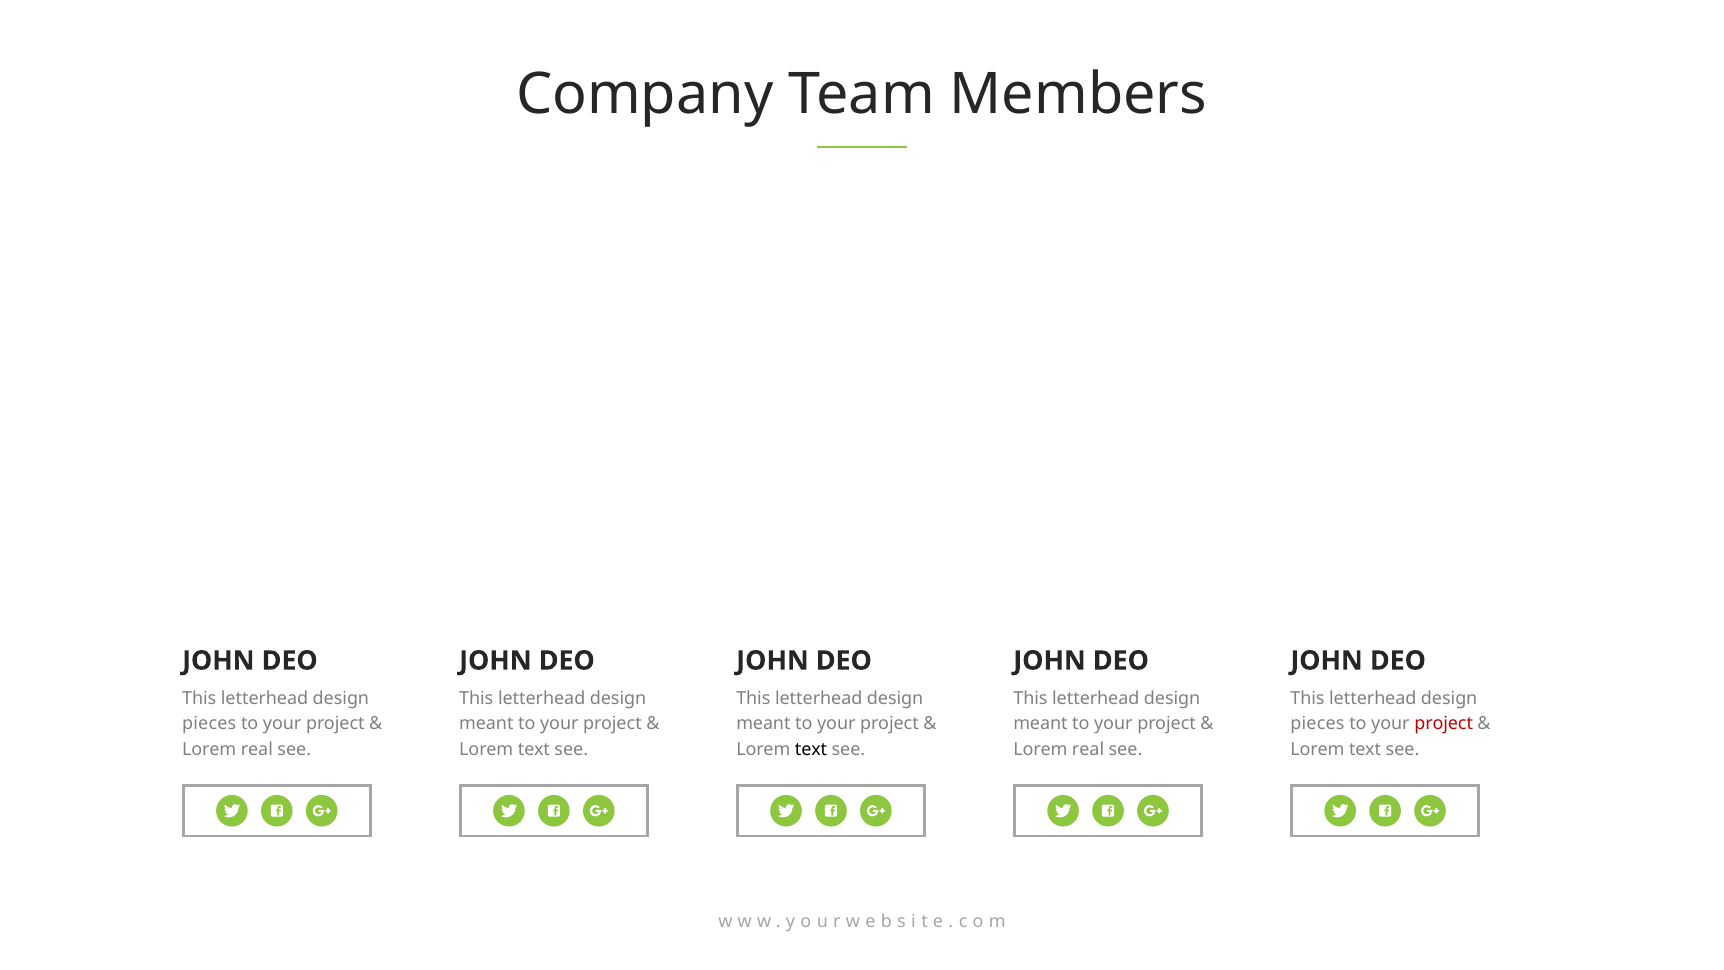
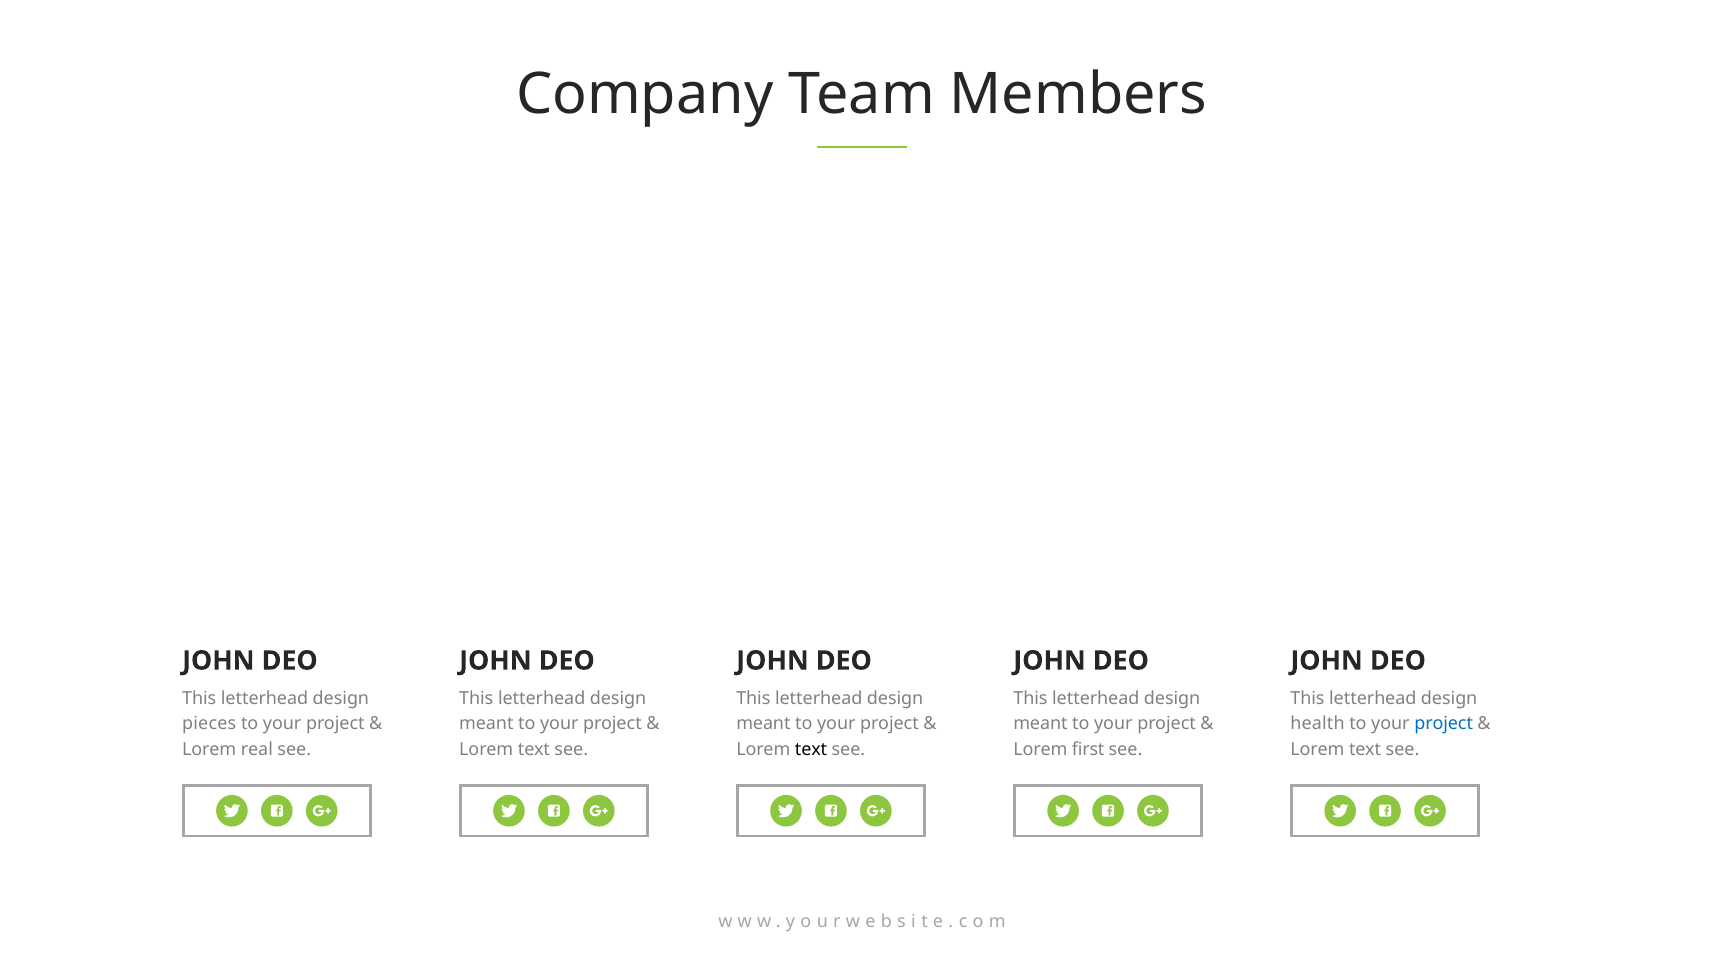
pieces: pieces -> health (1318, 724)
project colour: red -> blue (1444, 724)
real: real -> first (1088, 749)
